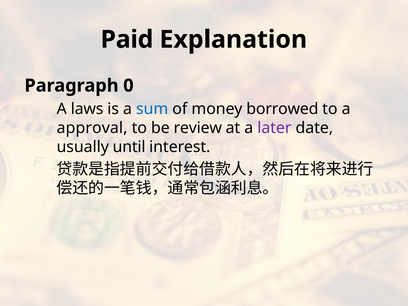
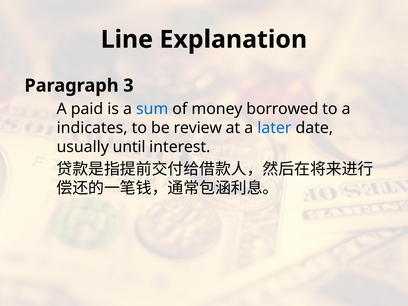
Paid: Paid -> Line (127, 39)
0: 0 -> 3 (128, 86)
laws: laws -> paid (87, 109)
approval: approval -> indicates (92, 128)
later colour: purple -> blue (274, 128)
